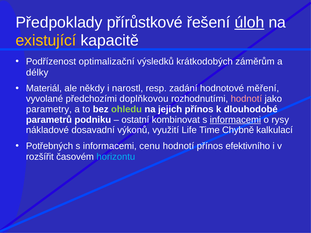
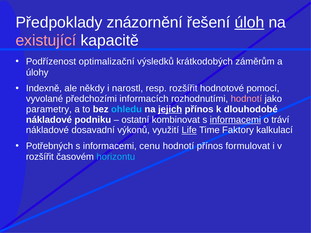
přírůstkové: přírůstkové -> znázornění (145, 22)
existující colour: yellow -> pink (46, 41)
délky: délky -> úlohy (37, 73)
Materiál: Materiál -> Indexně (44, 88)
resp zadání: zadání -> rozšířit (183, 88)
měření: měření -> pomocí (263, 88)
doplňkovou: doplňkovou -> informacích (144, 99)
ohledu colour: light green -> light blue (127, 109)
jejich underline: none -> present (170, 109)
parametrů: parametrů -> nákladové (49, 120)
rysy: rysy -> tráví (280, 120)
Life underline: none -> present (189, 130)
Chybně: Chybně -> Faktory (238, 130)
efektivního: efektivního -> formulovat (248, 146)
